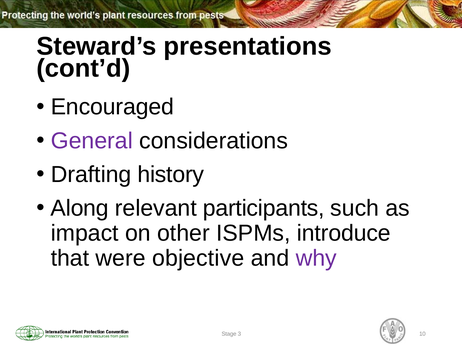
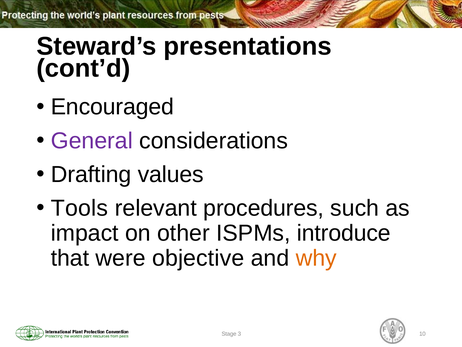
history: history -> values (171, 174)
Along: Along -> Tools (79, 208)
participants: participants -> procedures (264, 208)
why colour: purple -> orange (316, 258)
